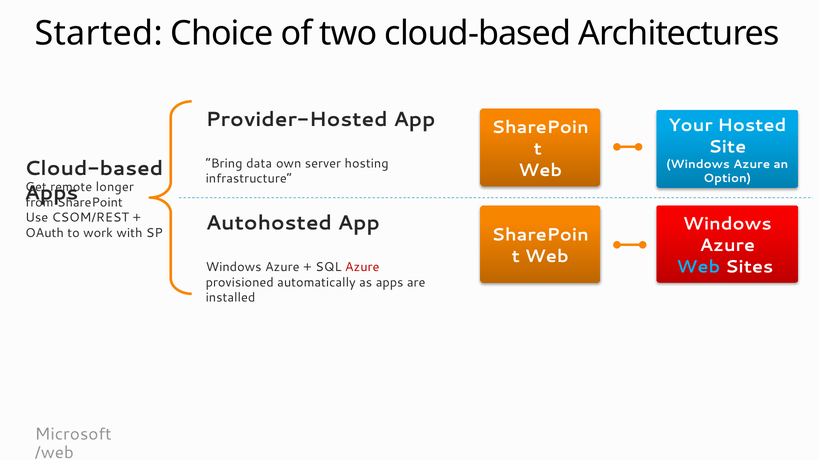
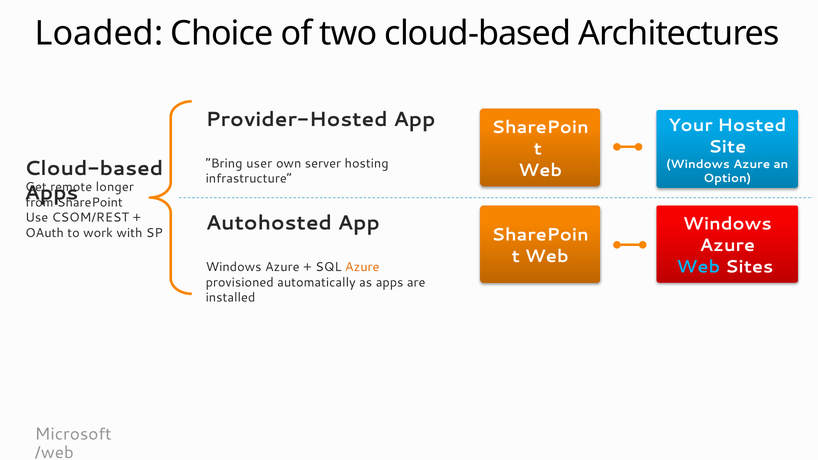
Started: Started -> Loaded (99, 34)
data: data -> user (259, 163)
Azure colour: red -> orange (362, 267)
